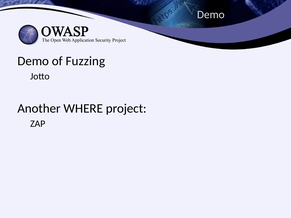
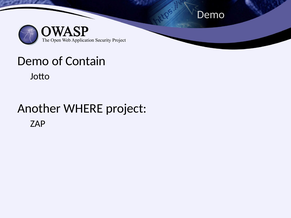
Fuzzing: Fuzzing -> Contain (86, 61)
